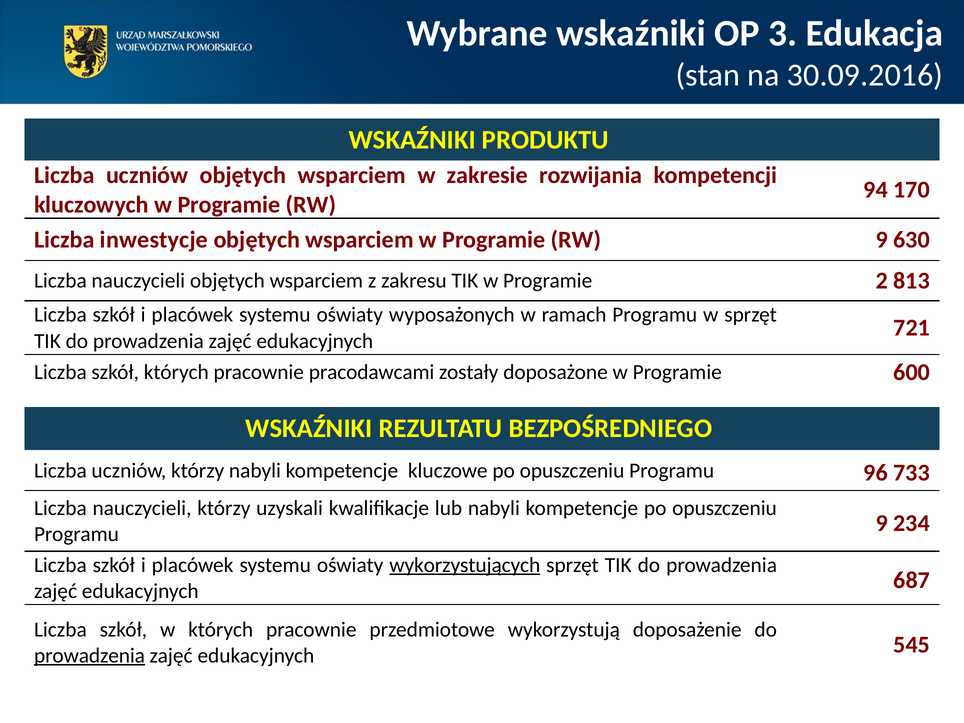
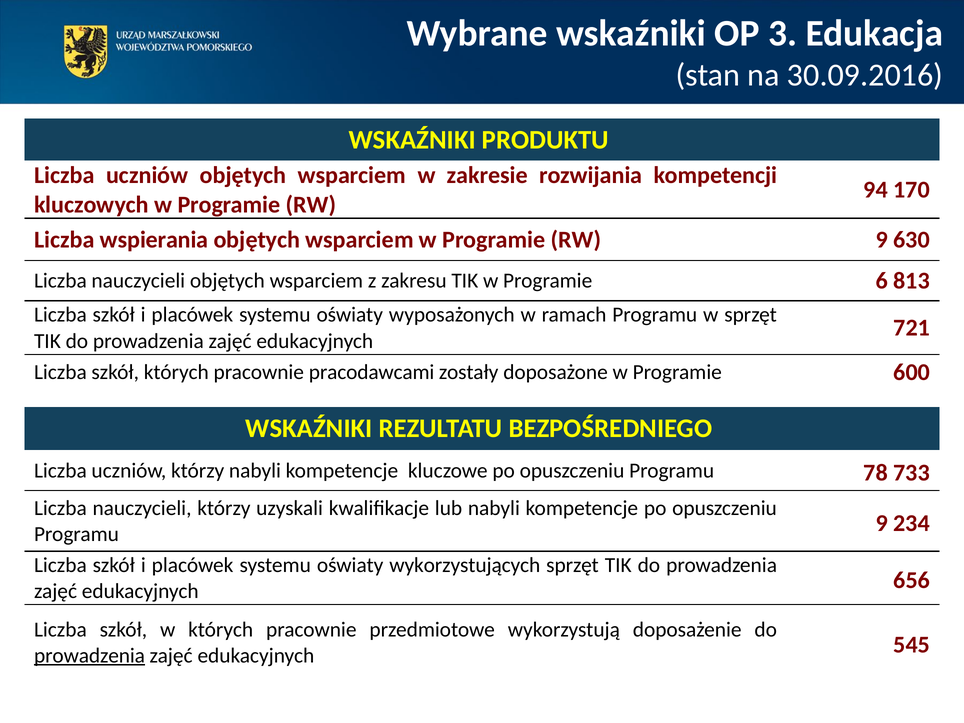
inwestycje: inwestycje -> wspierania (154, 240)
2: 2 -> 6 (882, 281)
96: 96 -> 78 (876, 473)
wykorzystujących underline: present -> none (465, 565)
687: 687 -> 656 (912, 580)
